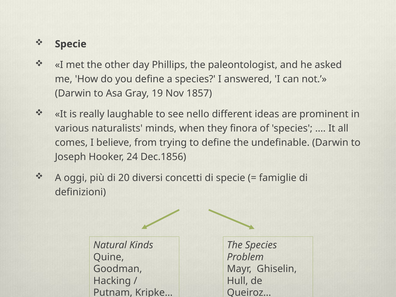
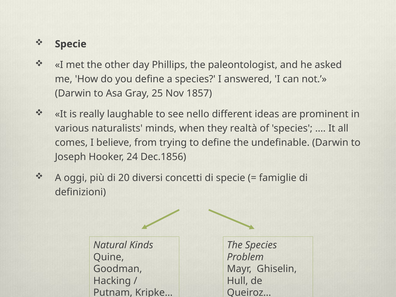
19: 19 -> 25 (157, 93)
finora: finora -> realtà (244, 128)
